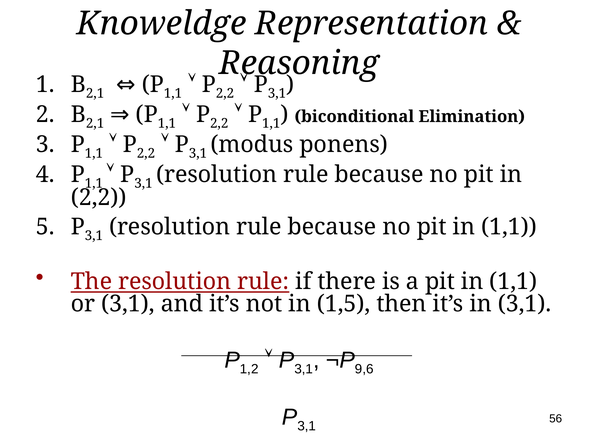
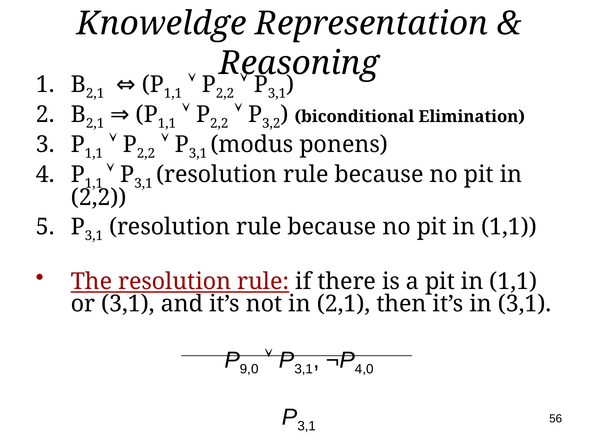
1,1: 1,1 -> 3,2 (271, 124)
in 1,5: 1,5 -> 2,1 (344, 304)
1,2: 1,2 -> 9,0 (249, 370)
9,6: 9,6 -> 4,0 (364, 370)
